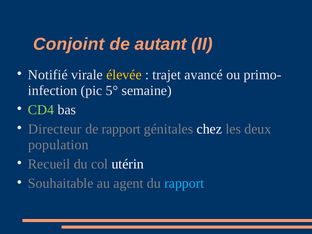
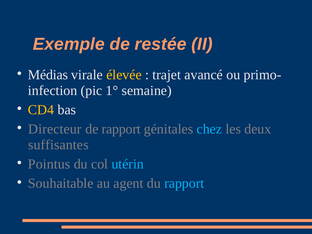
Conjoint: Conjoint -> Exemple (69, 44)
autant: autant -> restée (161, 44)
Notifié: Notifié -> Médias (48, 75)
5°: 5° -> 1° (112, 90)
CD4 colour: light green -> yellow (41, 110)
chez colour: white -> light blue (209, 129)
population: population -> suffisantes (58, 145)
Recueil: Recueil -> Pointus (49, 164)
utérin colour: white -> light blue (128, 164)
